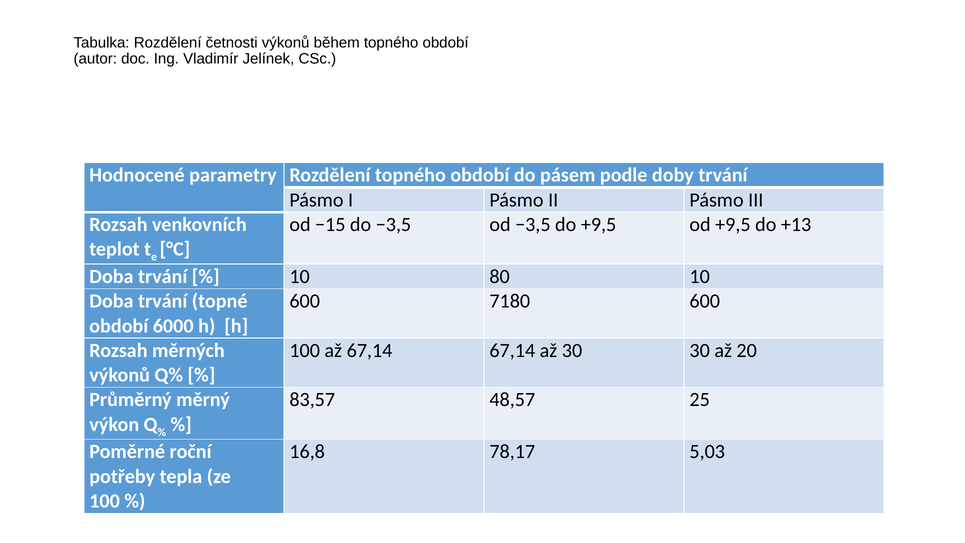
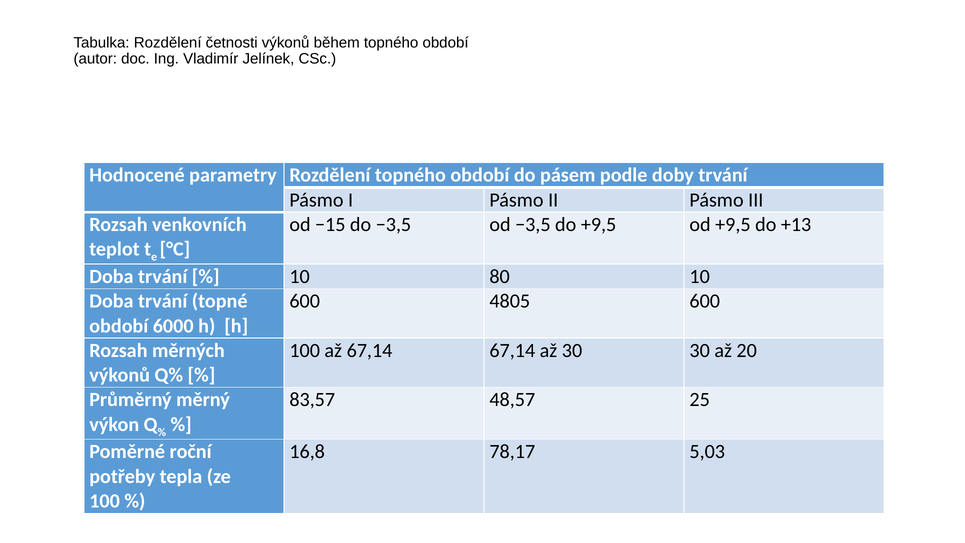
7180: 7180 -> 4805 (510, 301)
